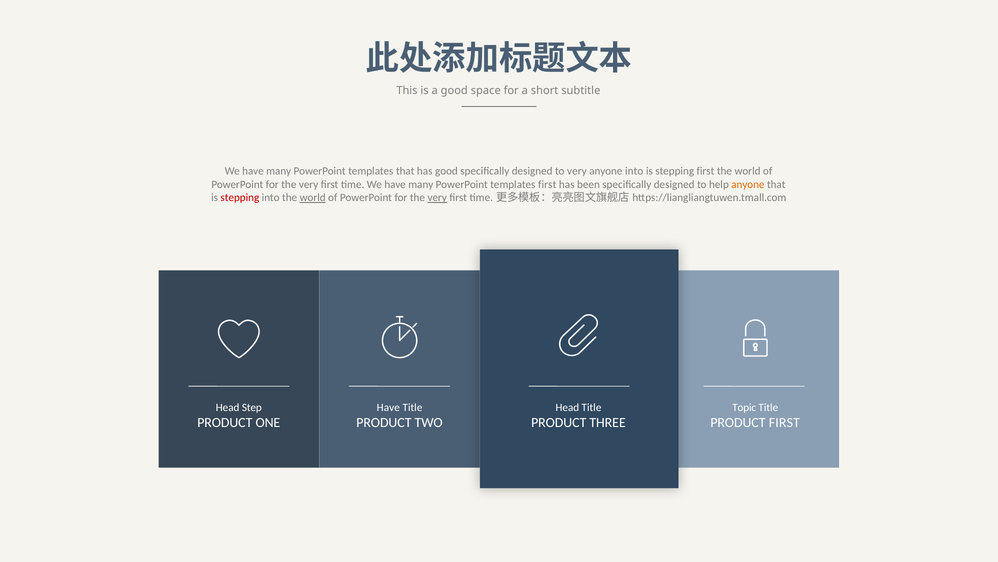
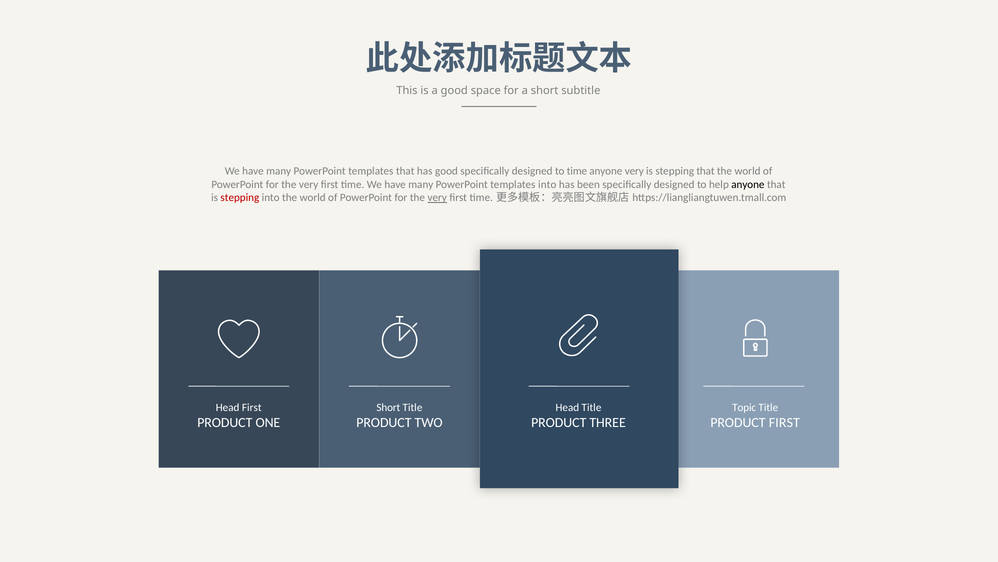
to very: very -> time (577, 171)
anyone into: into -> very (634, 171)
stepping first: first -> that (705, 171)
templates first: first -> into (547, 184)
anyone colour: orange -> black (748, 184)
world underline: present -> none (313, 198)
Head Step: Step -> First (252, 407)
Have: Have -> Short (388, 407)
